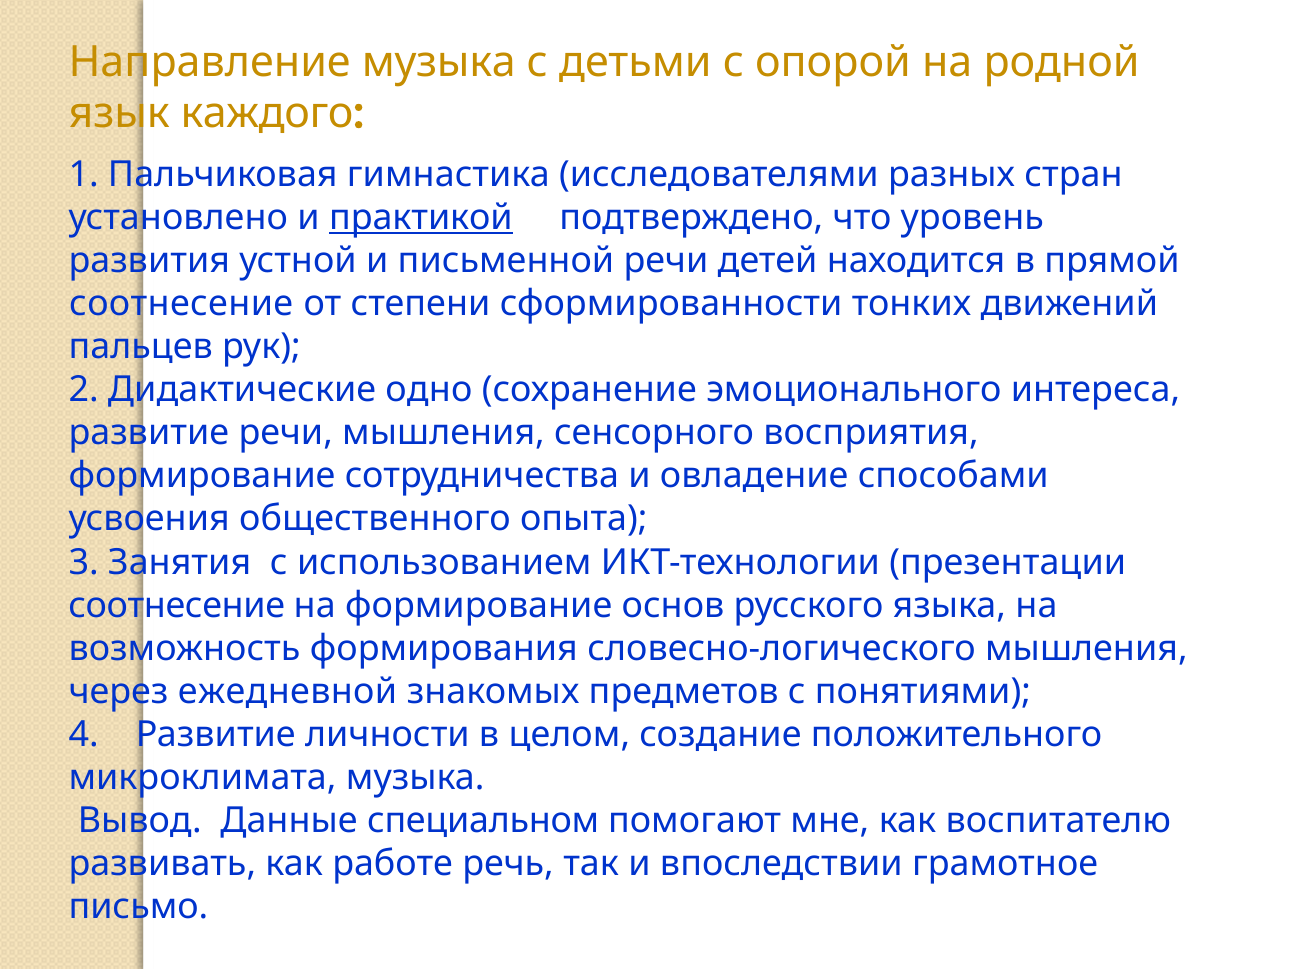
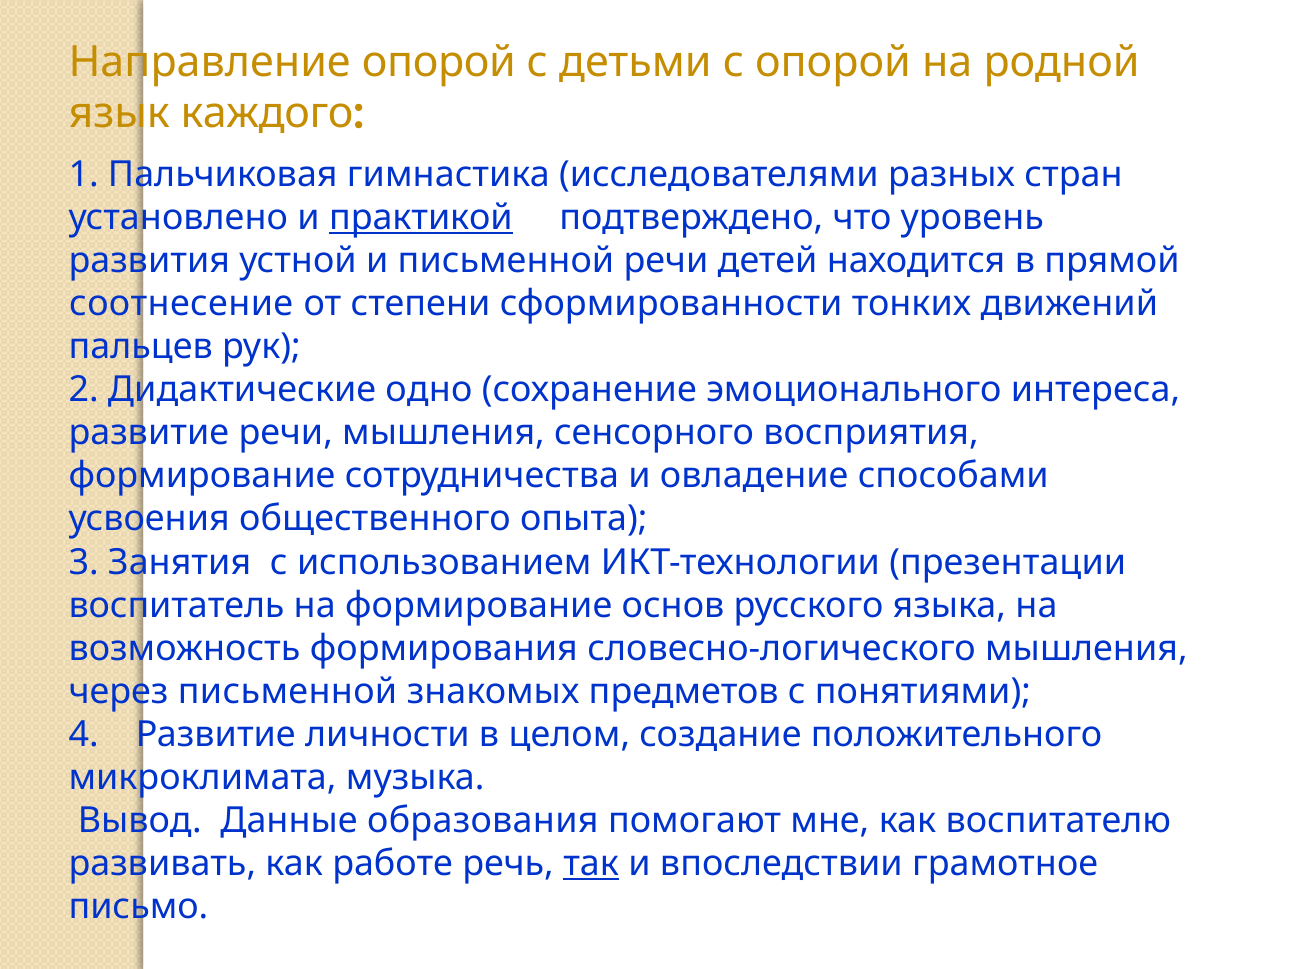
Направление музыка: музыка -> опорой (439, 62)
соотнесение: соотнесение -> воспитатель (177, 605)
через ежедневной: ежедневной -> письменной (288, 691)
специальном: специальном -> образования (483, 820)
так underline: none -> present (591, 863)
